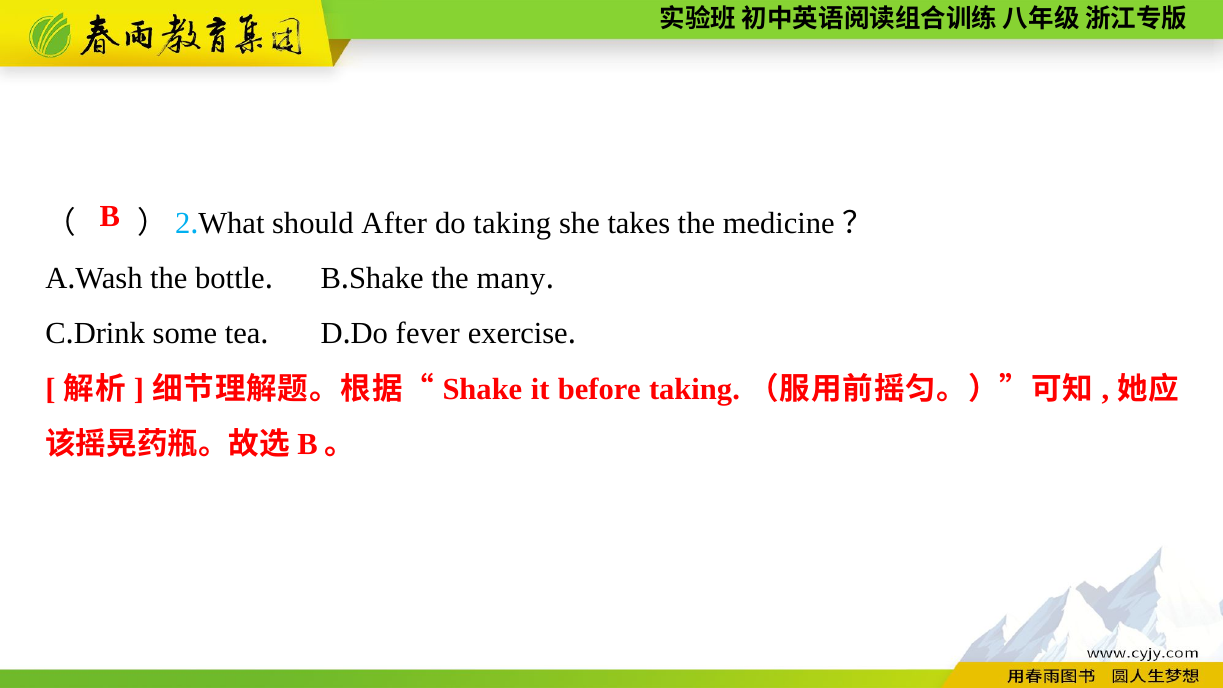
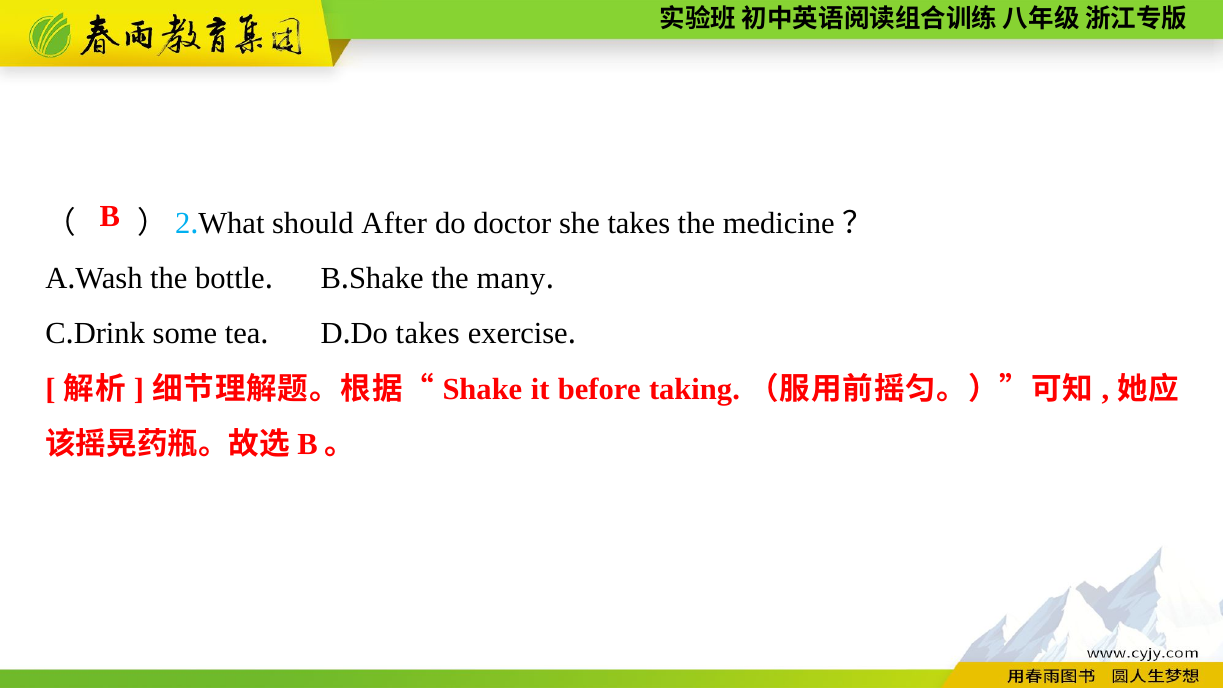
do taking: taking -> doctor (512, 224)
Do fever: fever -> takes (428, 334)
